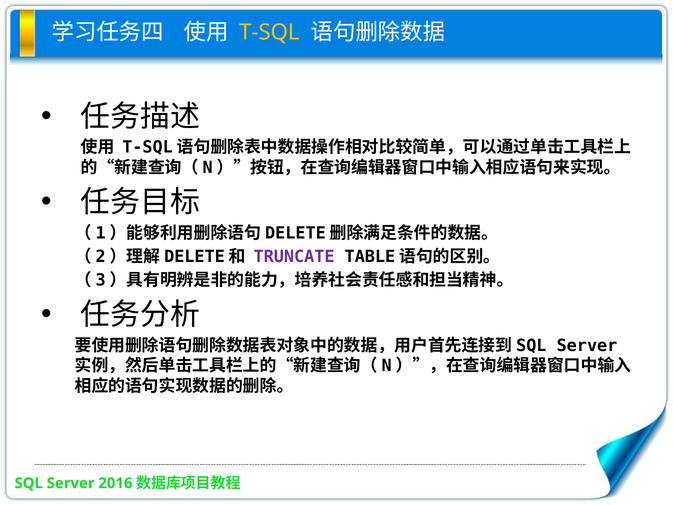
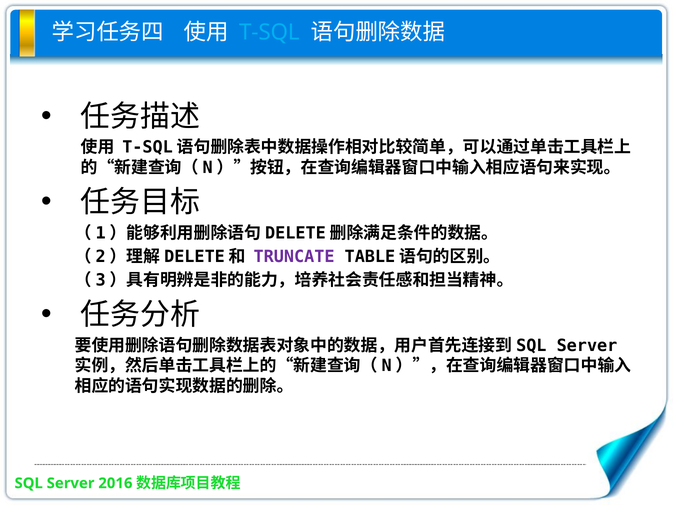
T-SQL colour: yellow -> light blue (269, 32)
